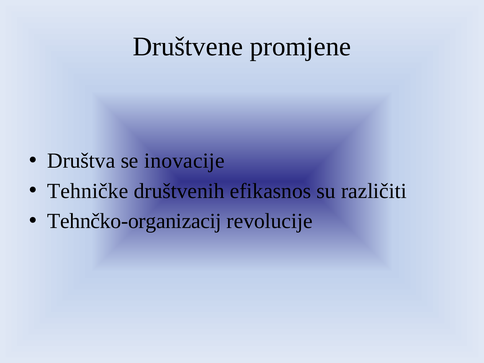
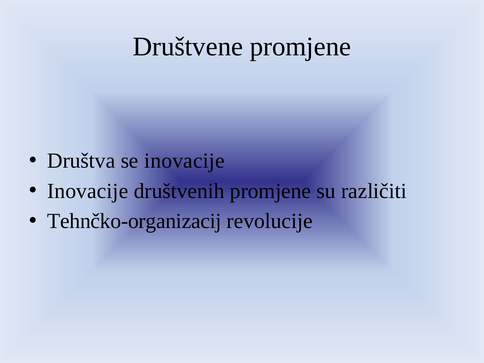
Tehničke: Tehničke -> Inovacije (88, 191)
društvenih efikasnos: efikasnos -> promjene (271, 191)
